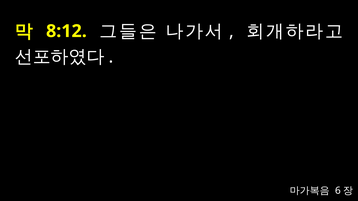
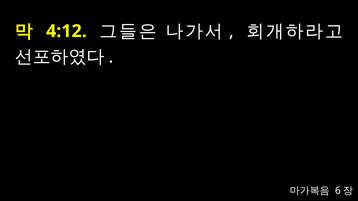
8:12: 8:12 -> 4:12 (66, 31)
